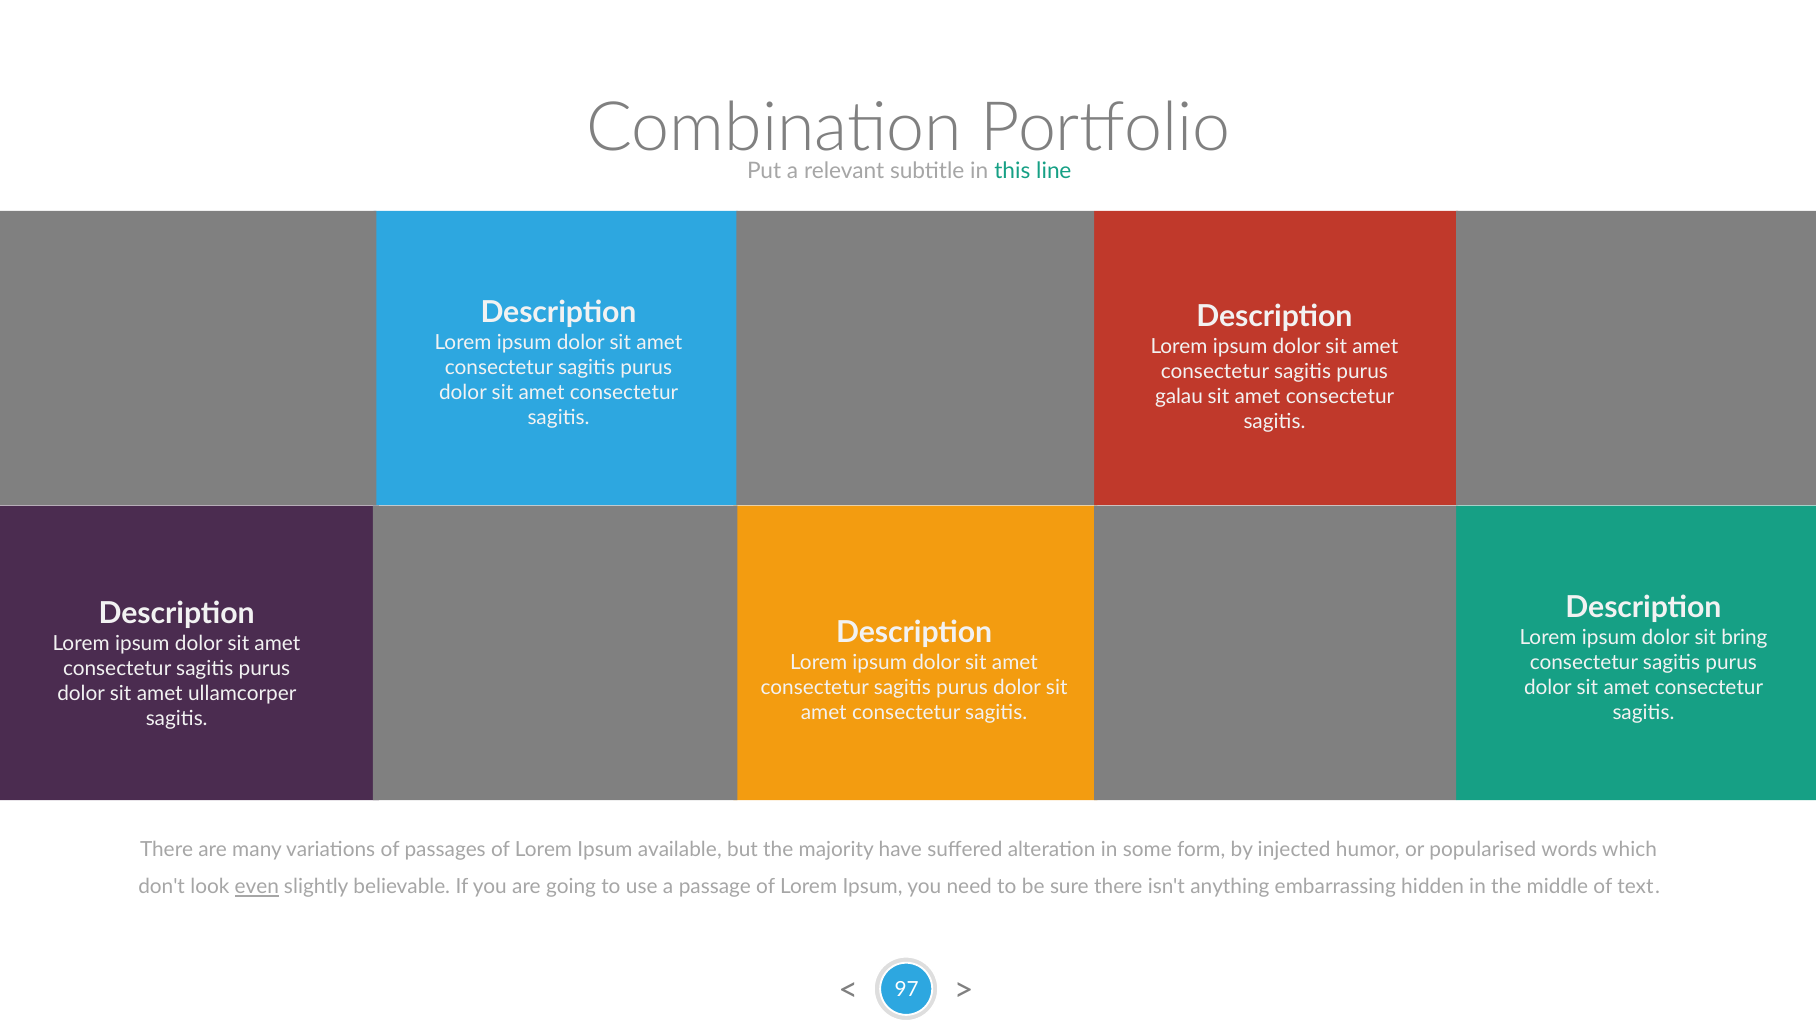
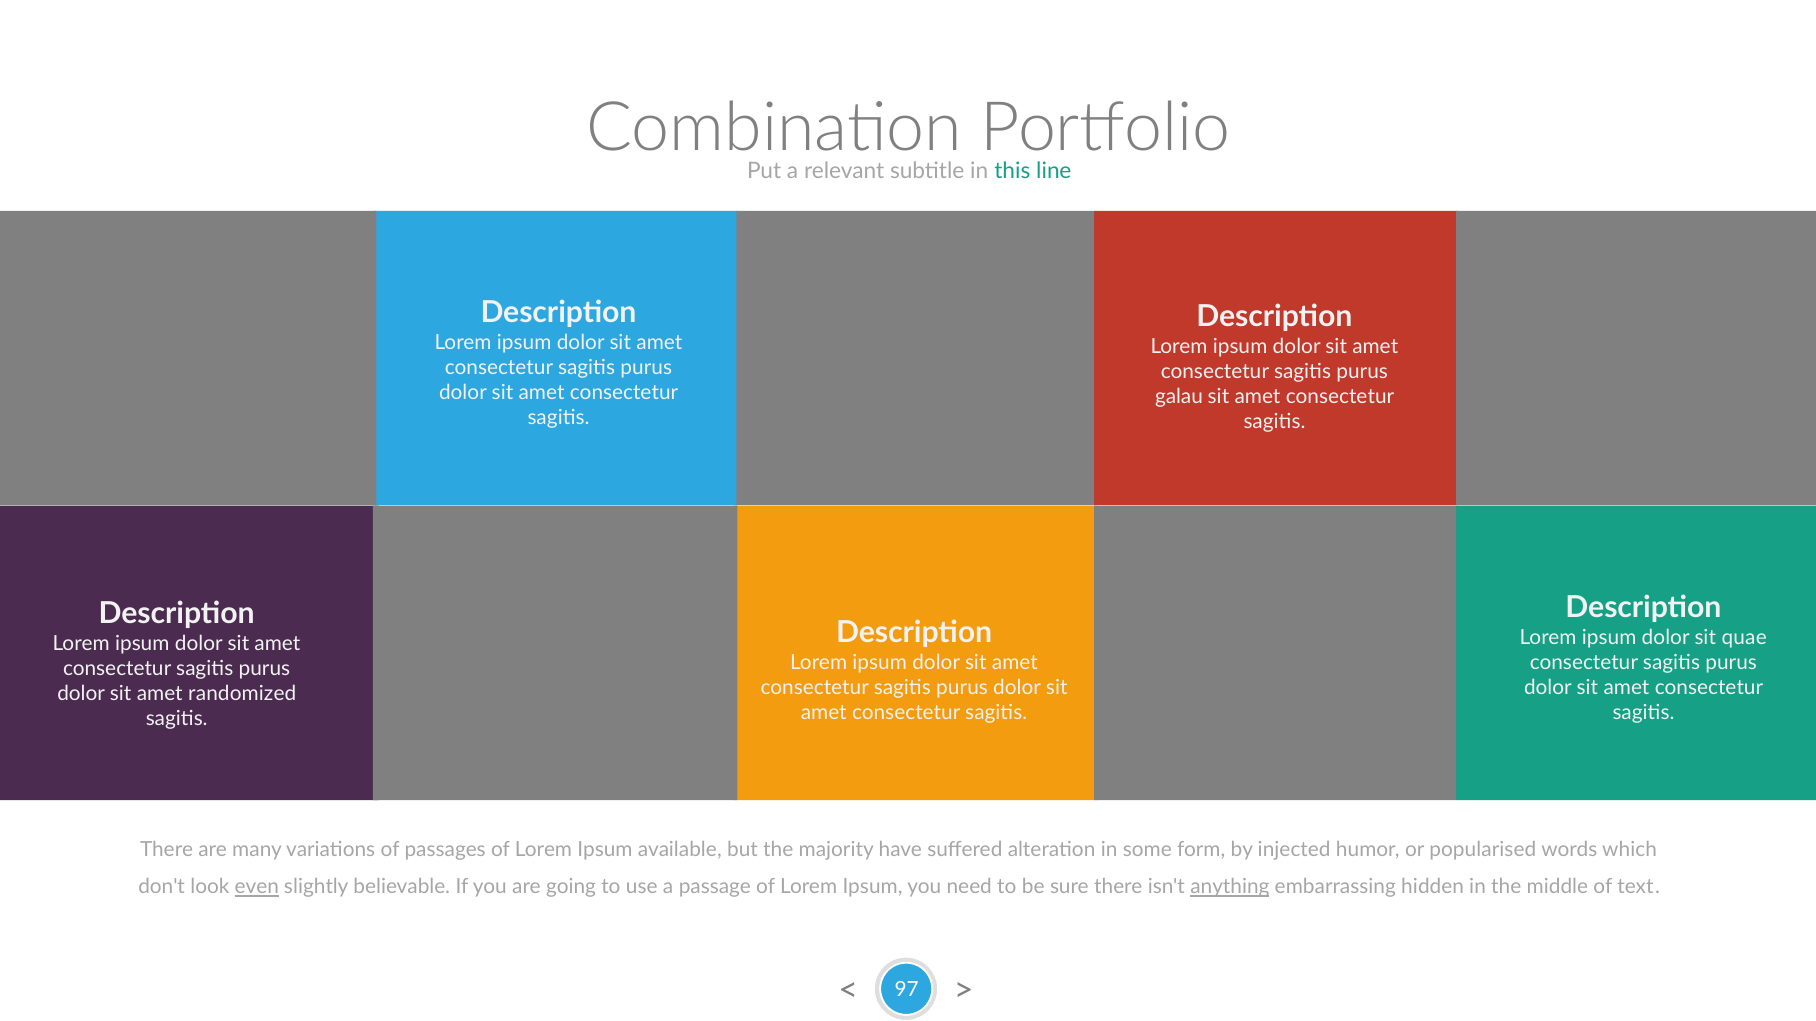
bring: bring -> quae (1744, 638)
ullamcorper: ullamcorper -> randomized (242, 694)
anything underline: none -> present (1230, 888)
